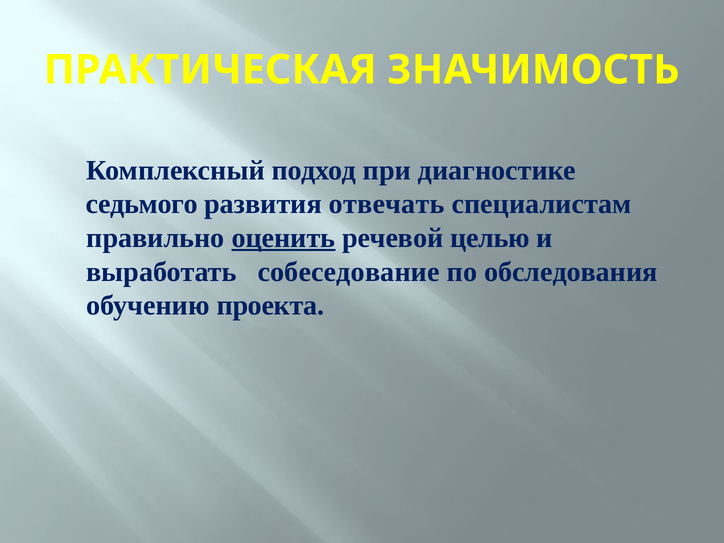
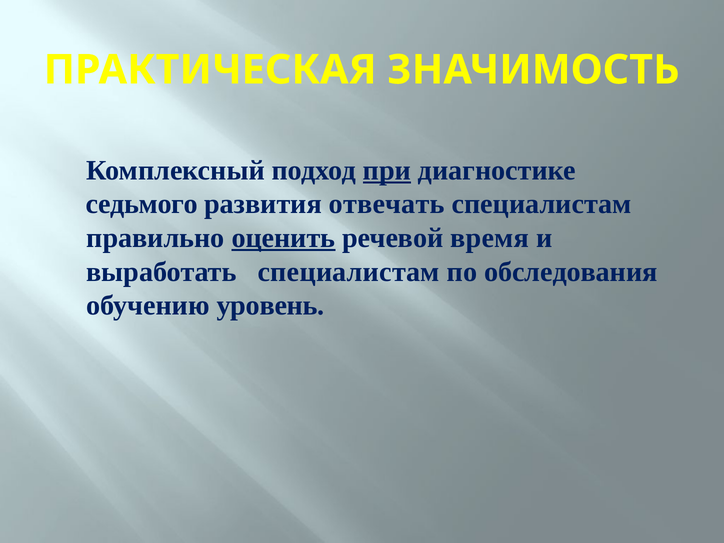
при underline: none -> present (387, 170)
целью: целью -> время (490, 238)
выработать собеседование: собеседование -> специалистам (349, 272)
проекта: проекта -> уровень (270, 306)
